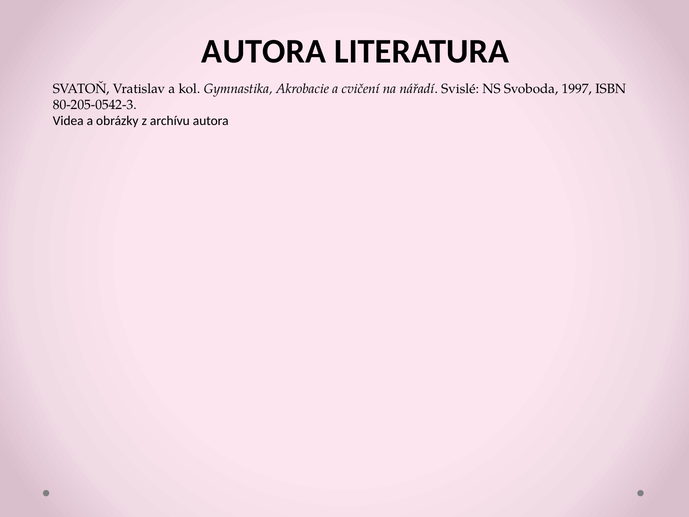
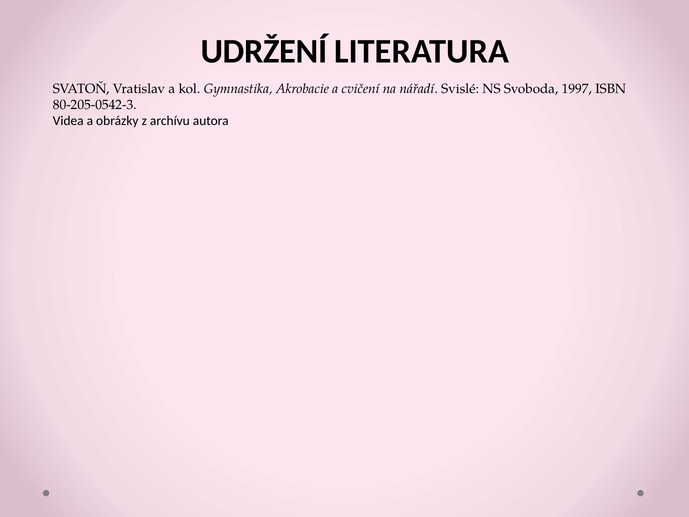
AUTORA: AUTORA -> UDRŽENÍ (264, 52)
